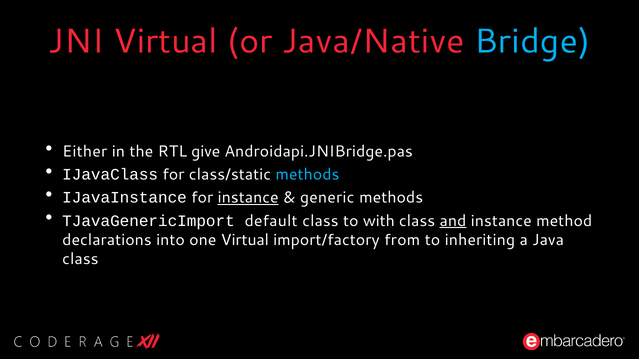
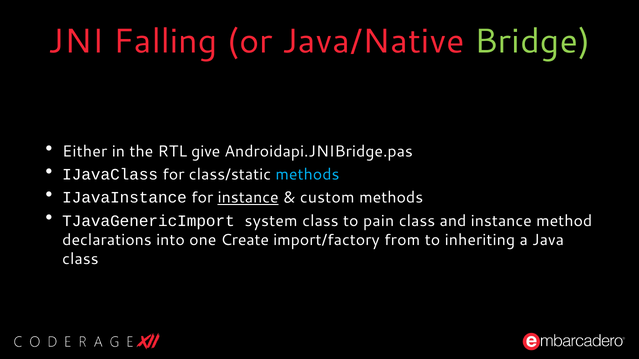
JNI Virtual: Virtual -> Falling (165, 42)
Bridge colour: light blue -> light green (532, 42)
generic: generic -> custom (327, 198)
default: default -> system (271, 221)
with: with -> pain (379, 221)
and underline: present -> none (453, 221)
one Virtual: Virtual -> Create (245, 240)
